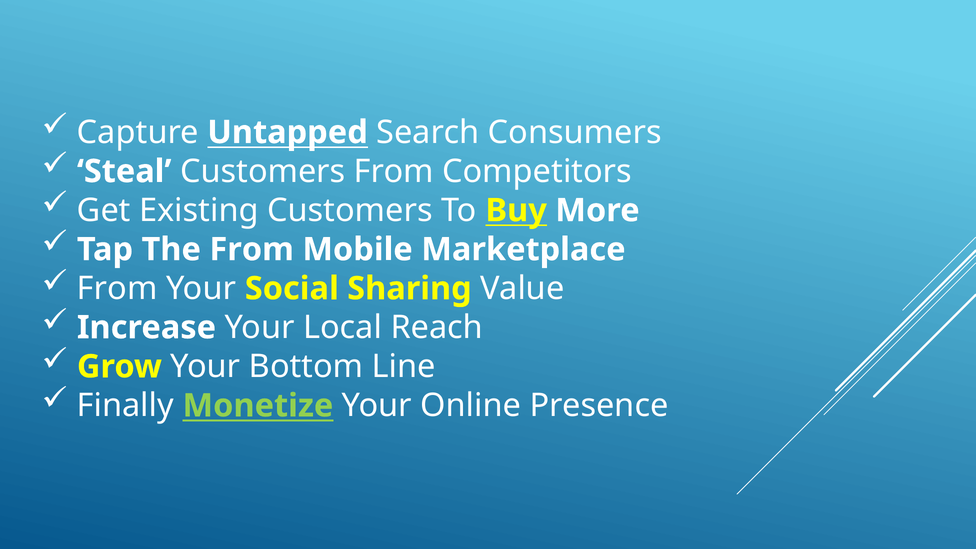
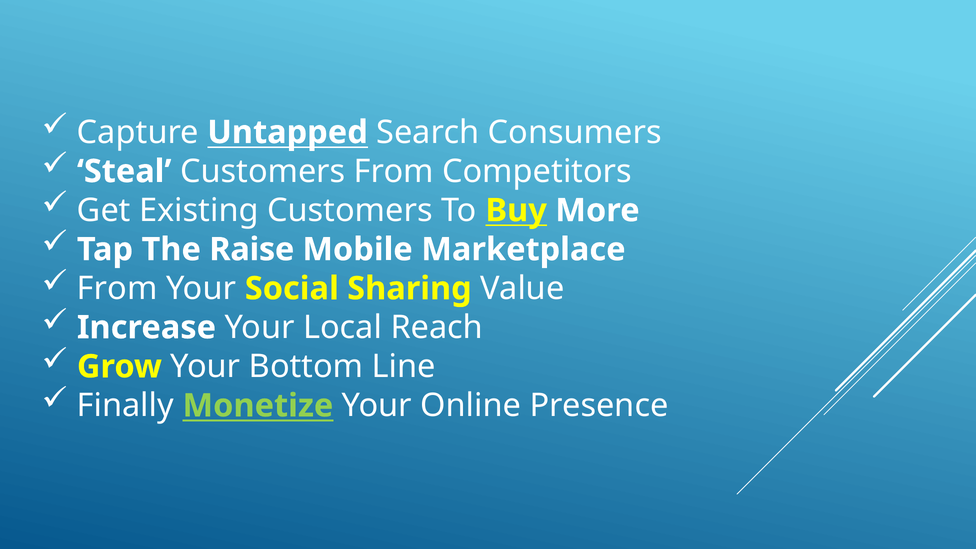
The From: From -> Raise (252, 249)
